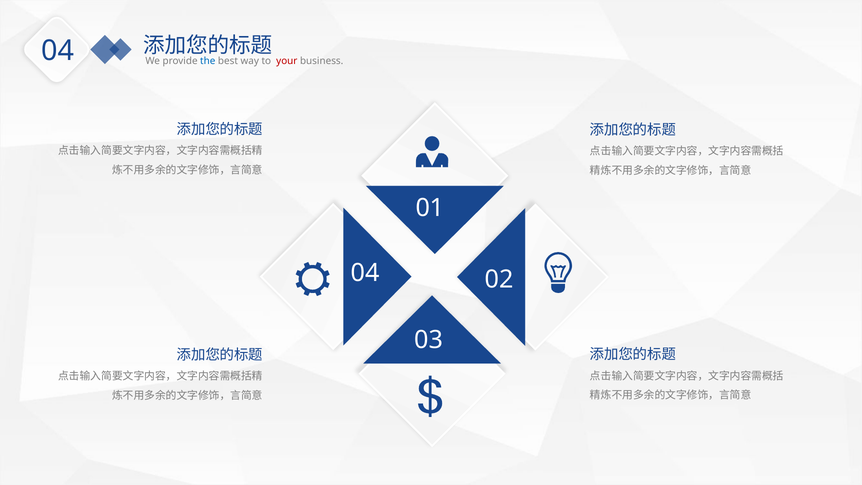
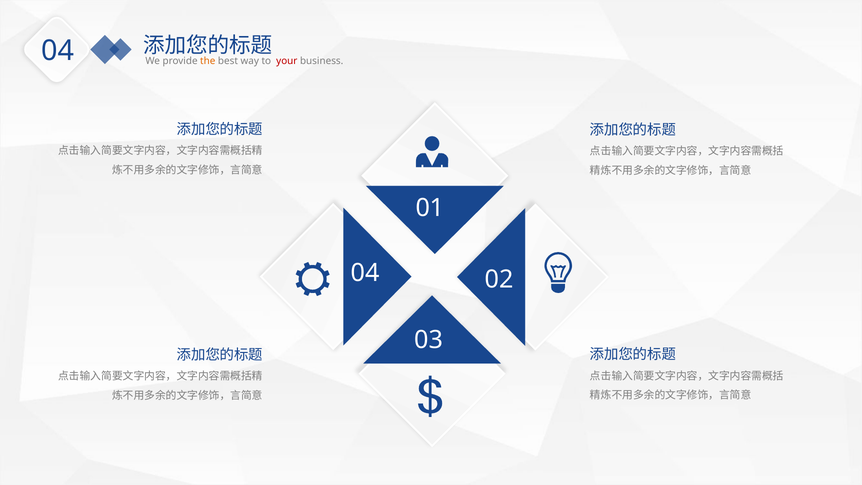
the colour: blue -> orange (208, 61)
